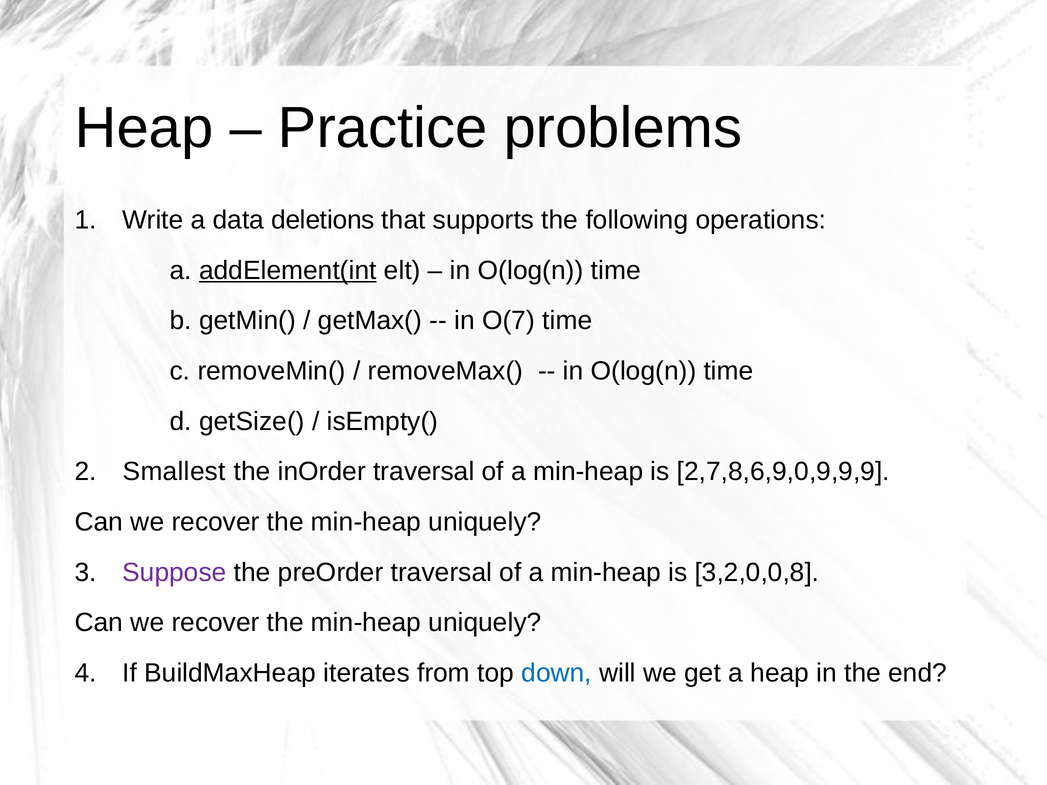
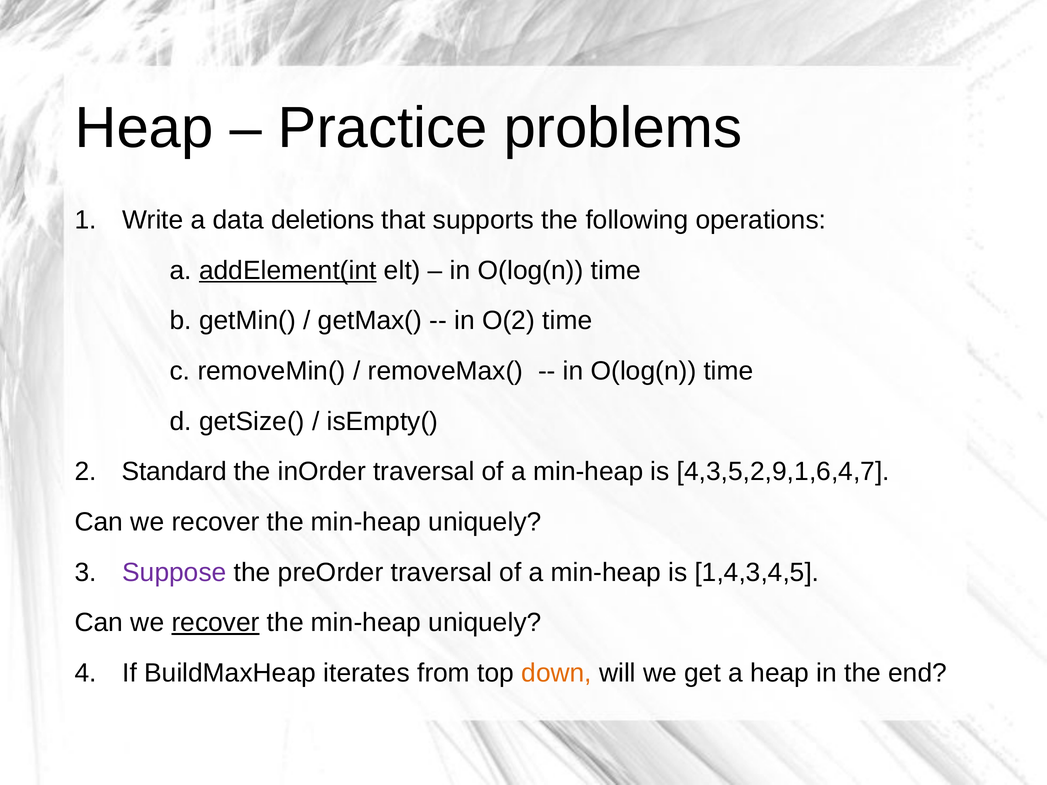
O(7: O(7 -> O(2 (509, 321)
Smallest: Smallest -> Standard (174, 472)
2,7,8,6,9,0,9,9,9: 2,7,8,6,9,0,9,9,9 -> 4,3,5,2,9,1,6,4,7 (783, 472)
3,2,0,0,8: 3,2,0,0,8 -> 1,4,3,4,5 (757, 572)
recover underline: none -> present (216, 623)
down colour: blue -> orange (557, 673)
